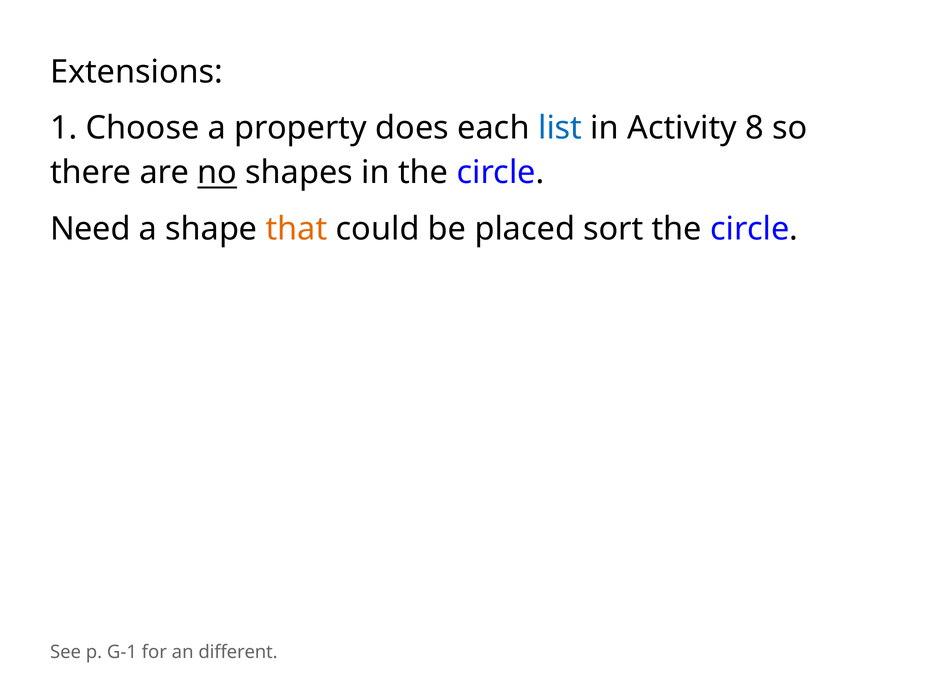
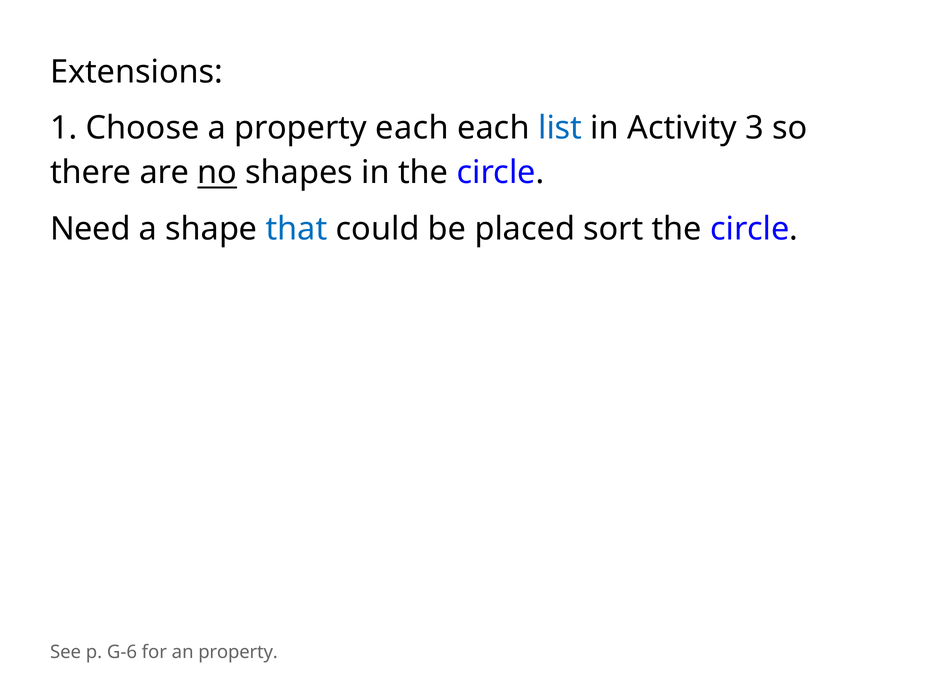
property does: does -> each (412, 128)
8: 8 -> 3 (755, 128)
that colour: orange -> blue (297, 229)
G-1: G-1 -> G-6 (122, 652)
an different: different -> property (238, 652)
